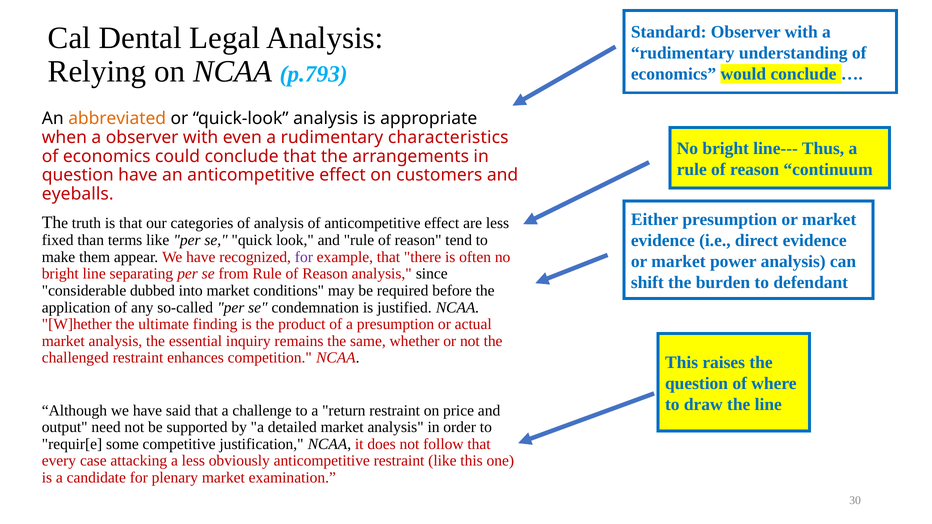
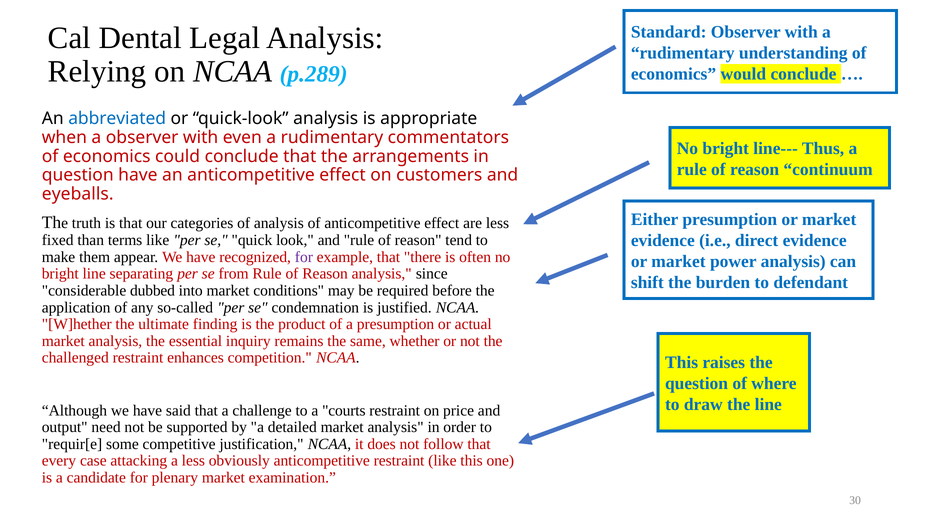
p.793: p.793 -> p.289 (314, 74)
abbreviated colour: orange -> blue (117, 119)
characteristics: characteristics -> commentators (448, 137)
return: return -> courts (344, 411)
